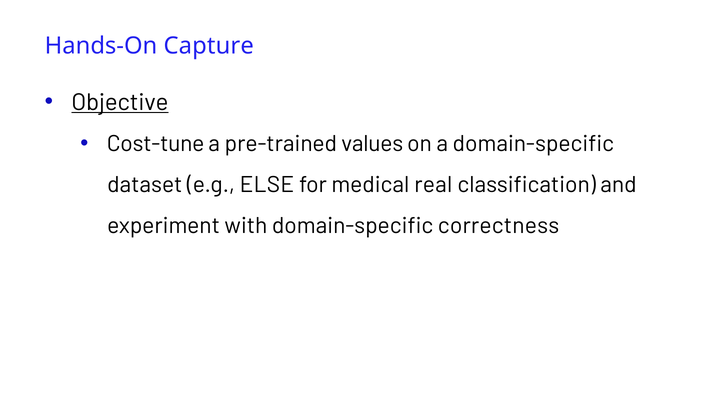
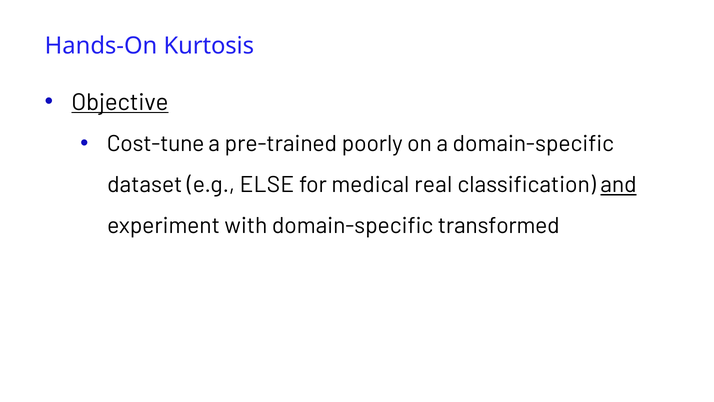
Capture: Capture -> Kurtosis (209, 46)
values: values -> poorly (372, 144)
and underline: none -> present (618, 185)
correctness: correctness -> transformed (499, 226)
